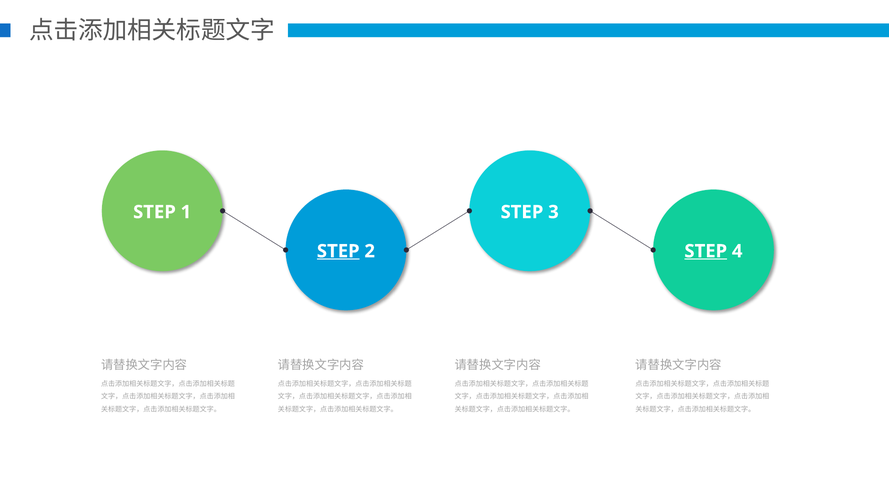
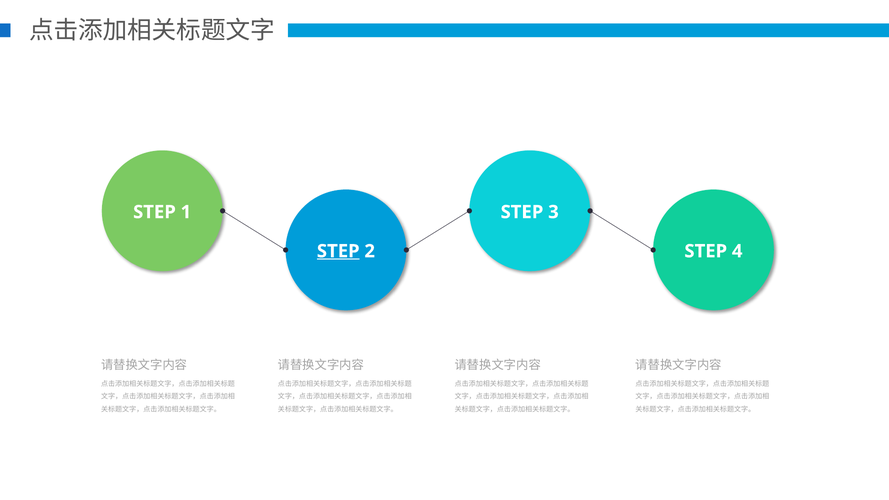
STEP underline: present -> none (706, 251)
